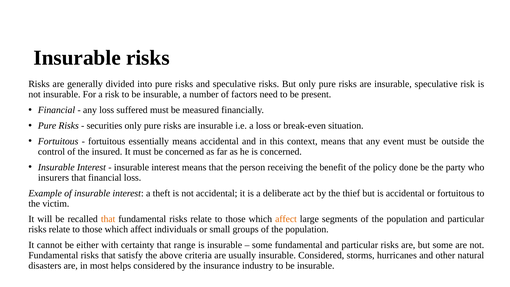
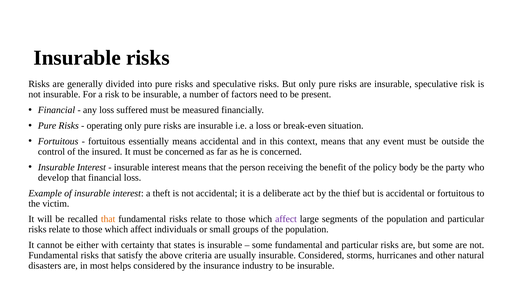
securities: securities -> operating (104, 125)
done: done -> body (409, 167)
insurers: insurers -> develop (53, 177)
affect colour: orange -> purple (286, 219)
range: range -> states (185, 245)
